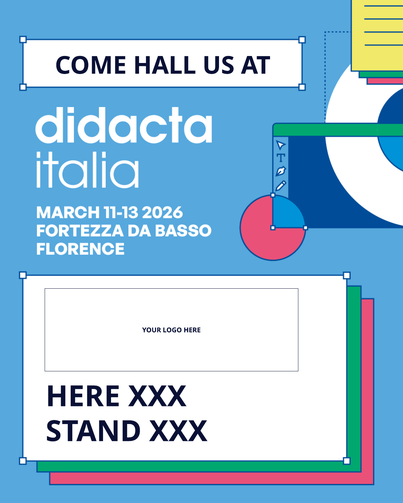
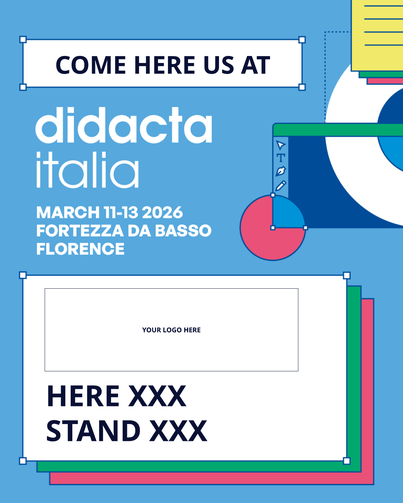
COME HALL: HALL -> HERE (165, 66)
